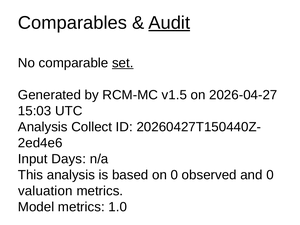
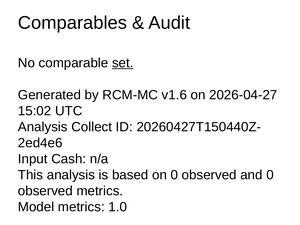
Audit underline: present -> none (169, 23)
v1.5: v1.5 -> v1.6 (174, 95)
15:03: 15:03 -> 15:02 (35, 111)
Days: Days -> Cash (69, 159)
valuation: valuation -> observed (45, 191)
